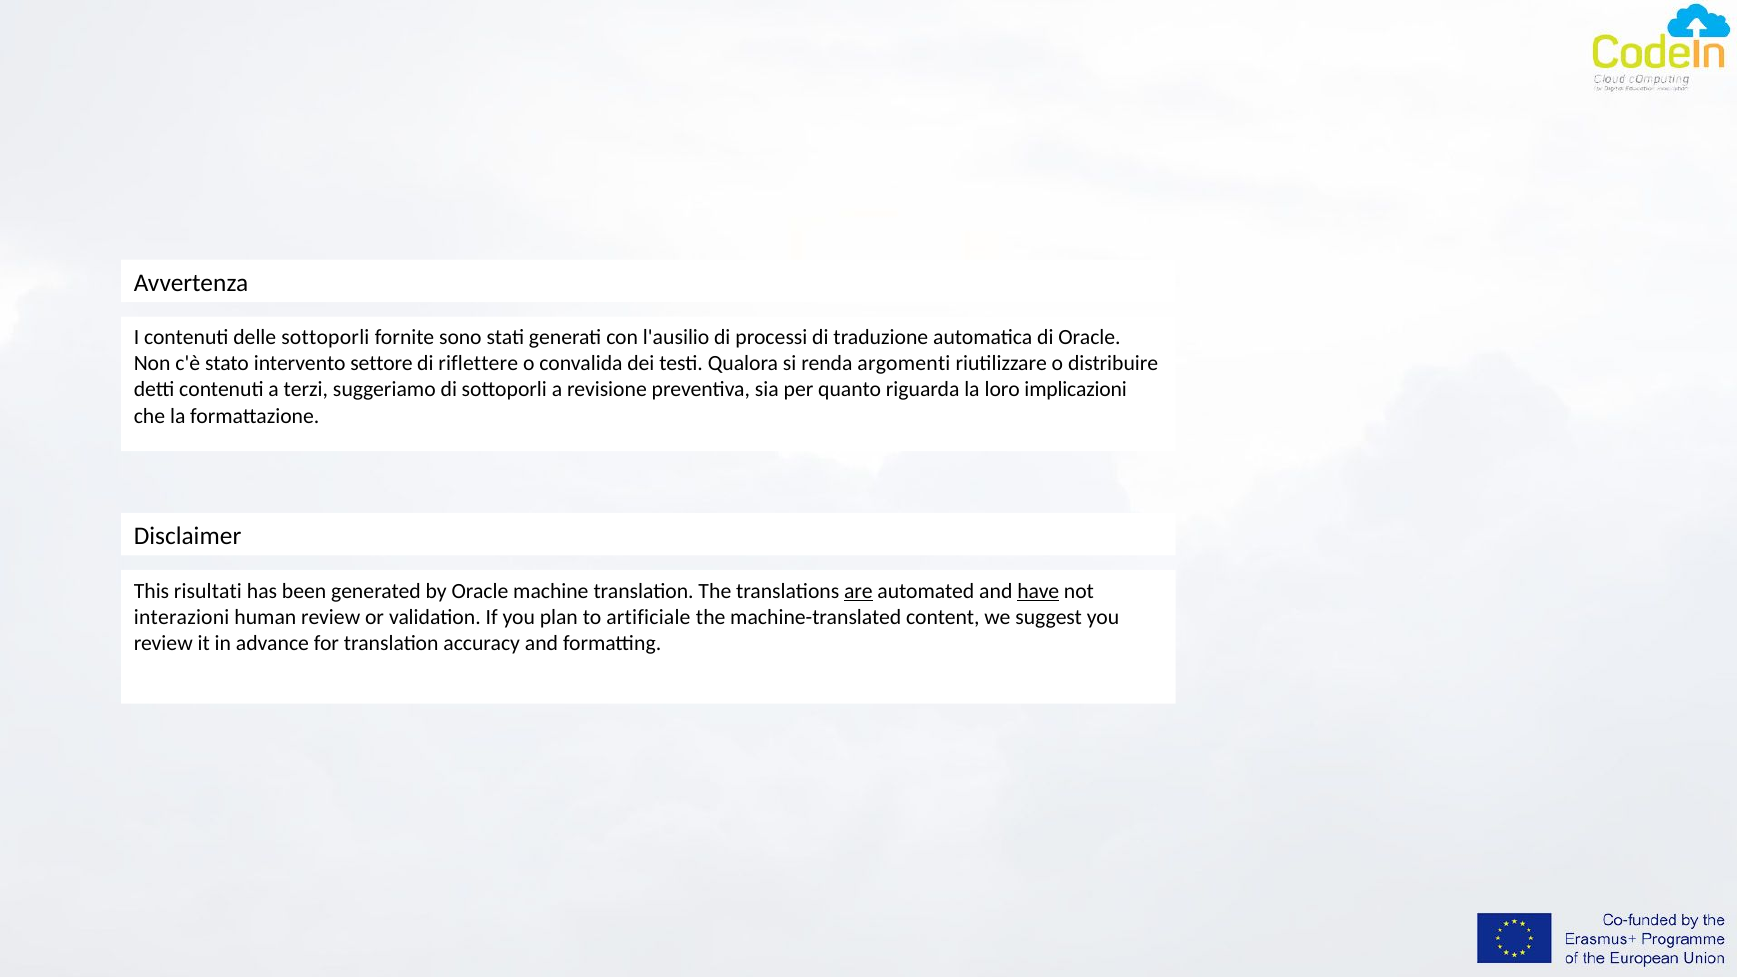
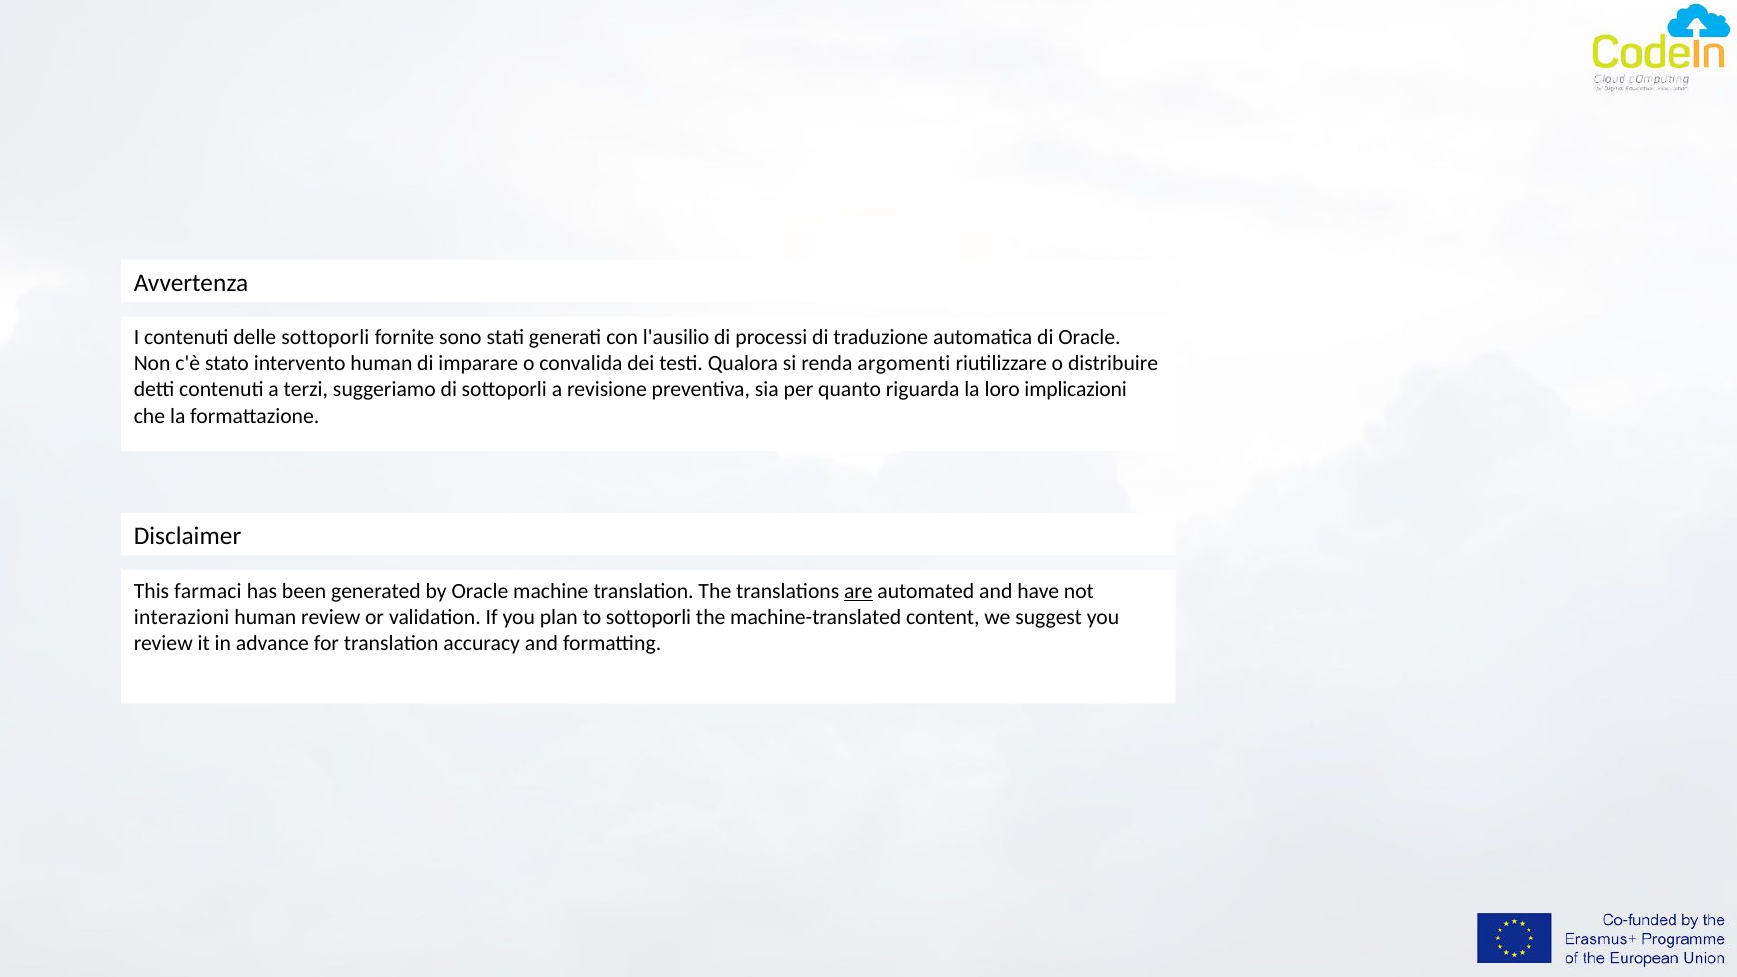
intervento settore: settore -> human (381, 364)
riflettere: riflettere -> imparare (478, 364)
risultati: risultati -> farmaci (208, 591)
have underline: present -> none (1038, 591)
to artificiale: artificiale -> sottoporli (649, 617)
